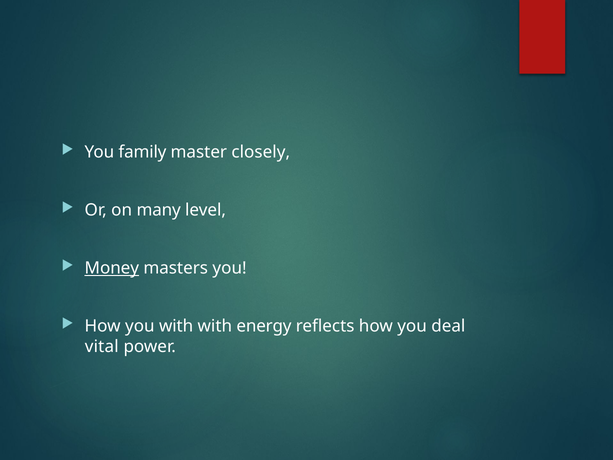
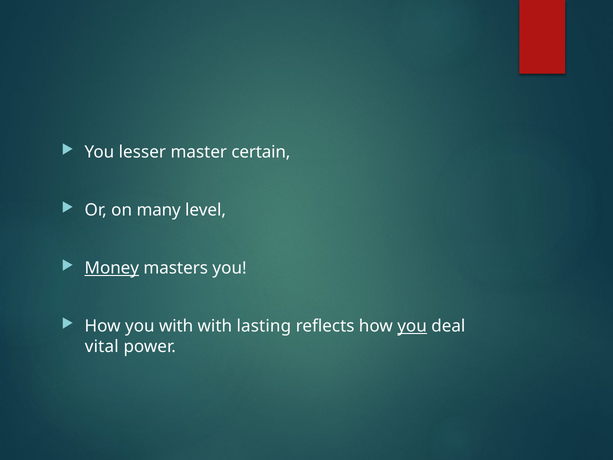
family: family -> lesser (142, 152)
closely: closely -> certain (261, 152)
energy: energy -> lasting (264, 326)
you underline: none -> present (412, 326)
